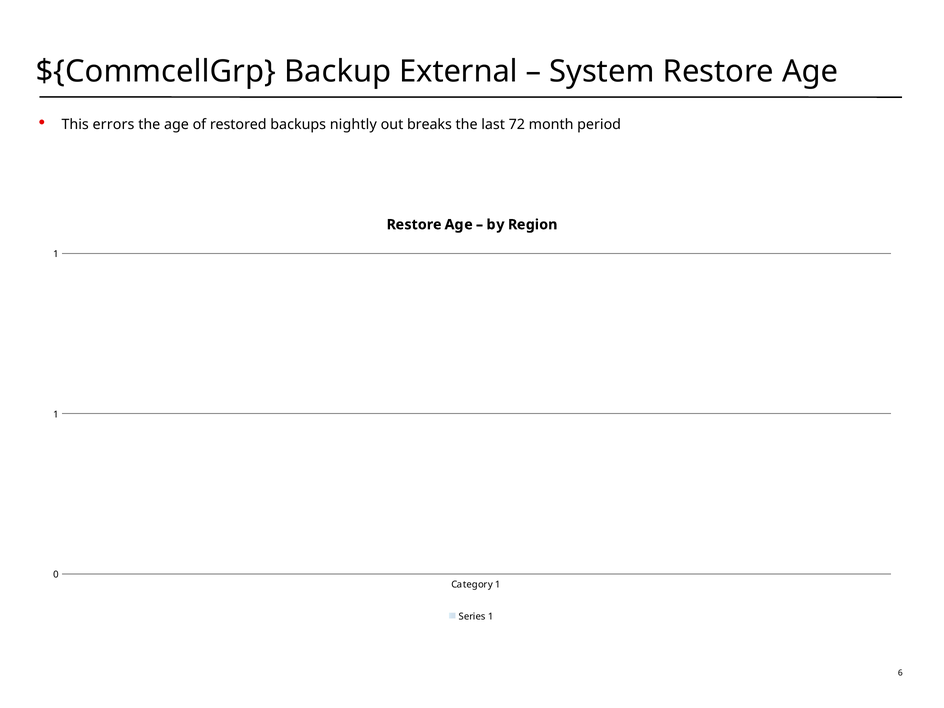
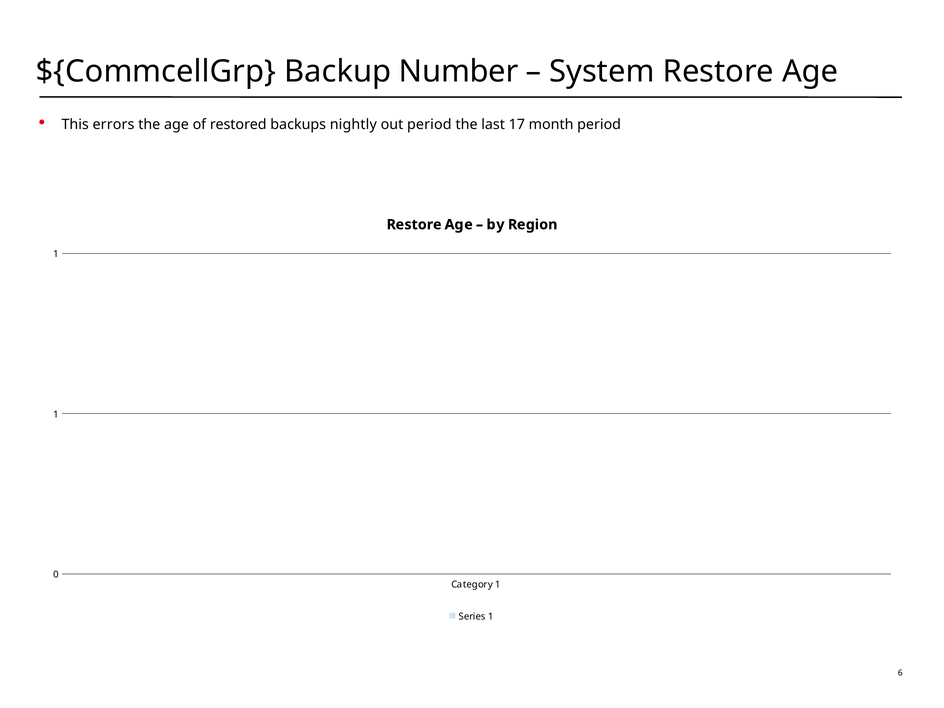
External: External -> Number (459, 72)
out breaks: breaks -> period (429, 125)
72: 72 -> 17 (517, 125)
